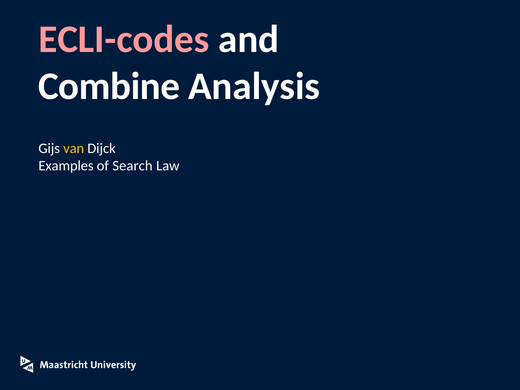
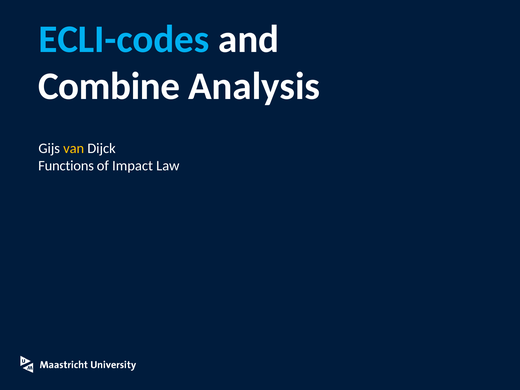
ECLI-codes colour: pink -> light blue (124, 39)
Examples: Examples -> Functions (66, 166)
Search: Search -> Impact (133, 166)
